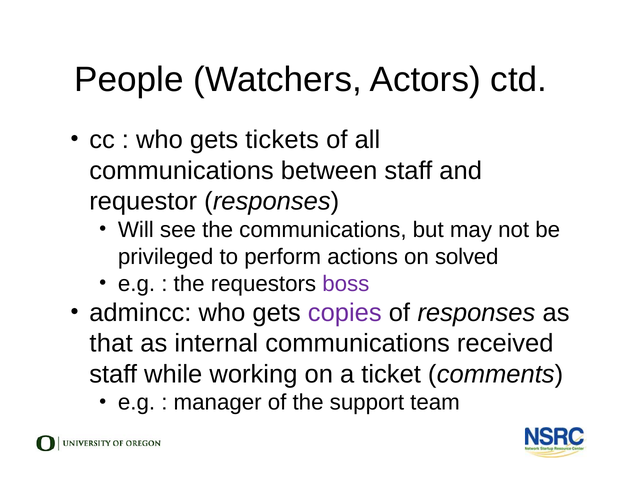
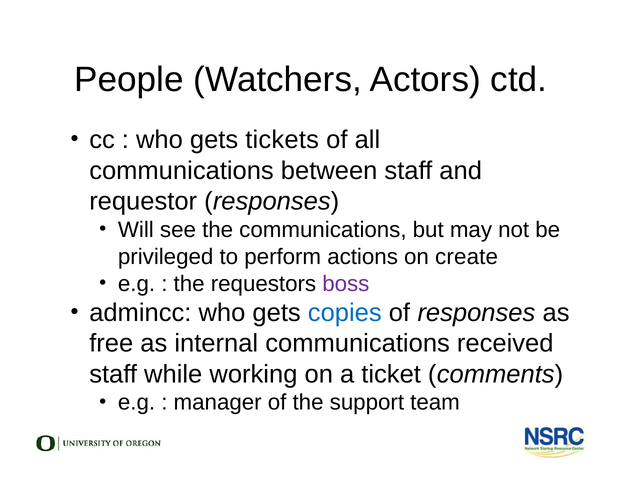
solved: solved -> create (467, 256)
copies colour: purple -> blue (345, 312)
that: that -> free (111, 343)
